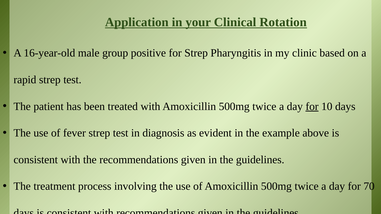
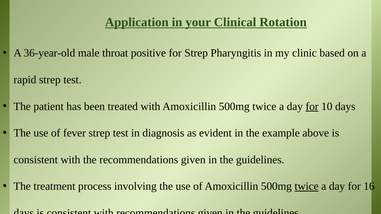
16-year-old: 16-year-old -> 36-year-old (49, 53)
group: group -> throat (115, 53)
twice underline: none -> present (307, 187)
70: 70 -> 16 (369, 187)
